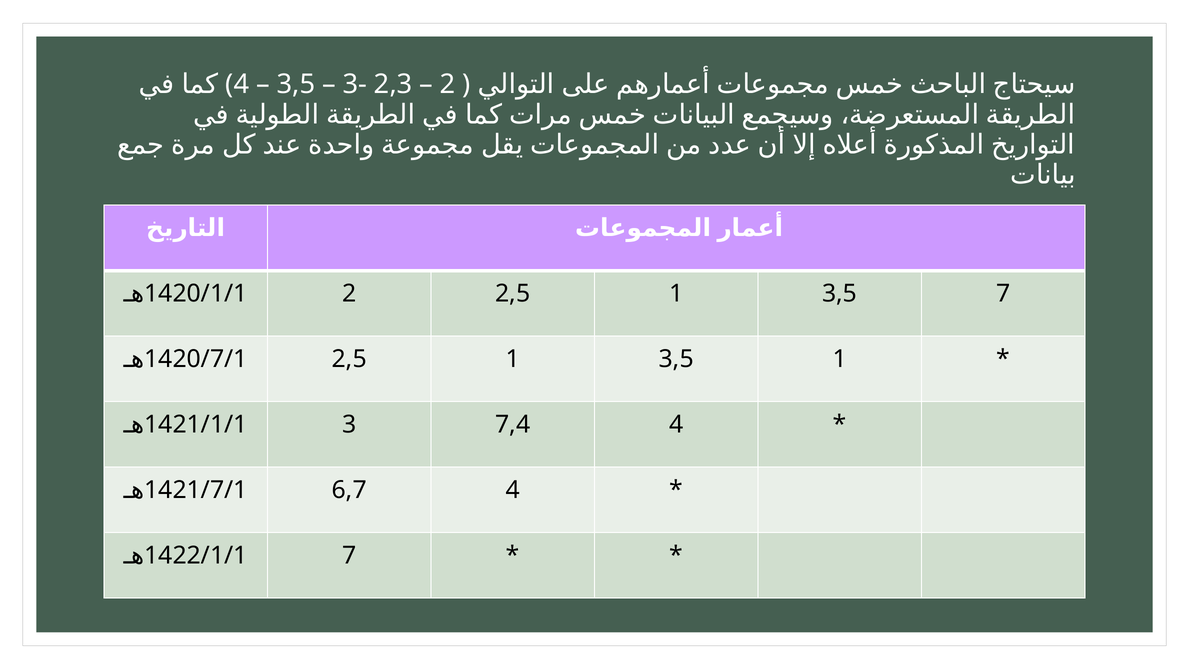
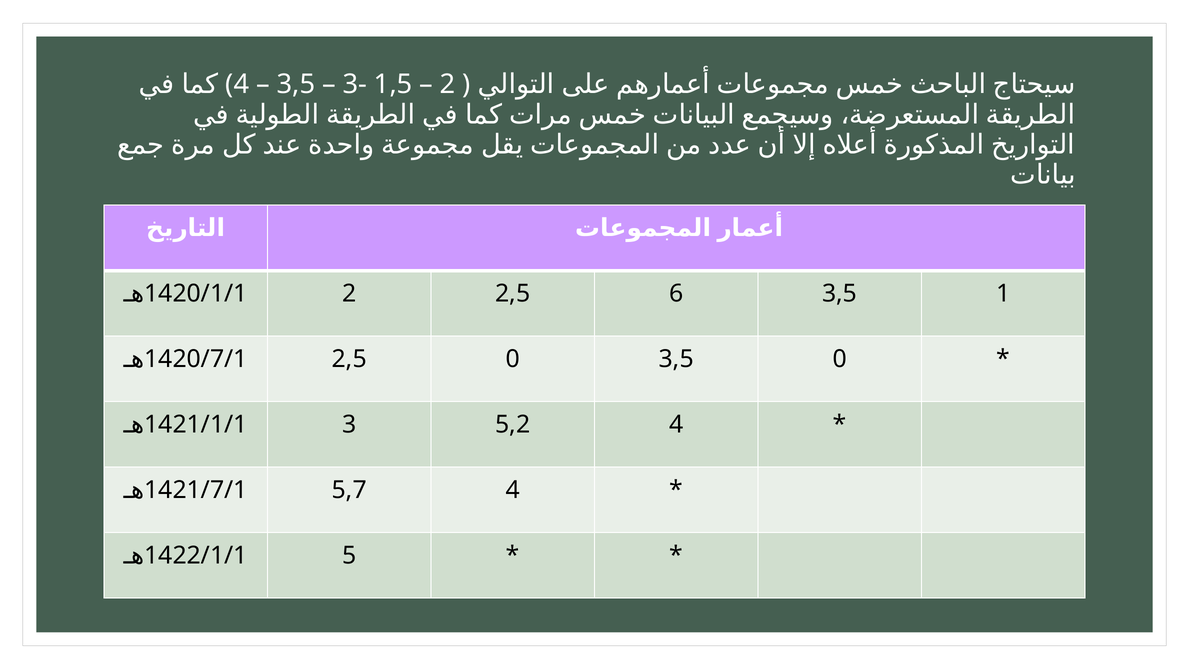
2,3: 2,3 -> 1,5 (393, 84)
2 2,5 1: 1 -> 6 (676, 293)
3,5 7: 7 -> 1 (1003, 293)
1: 1 -> 0 (513, 359)
3,5 1: 1 -> 0 (840, 359)
7,4: 7,4 -> 5,2 (513, 424)
6,7: 6,7 -> 5,7 (349, 490)
7: 7 -> 5 (349, 555)
